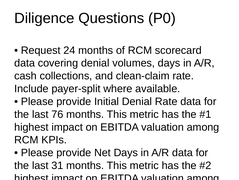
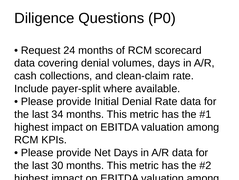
76: 76 -> 34 (57, 114)
31: 31 -> 30 (57, 165)
